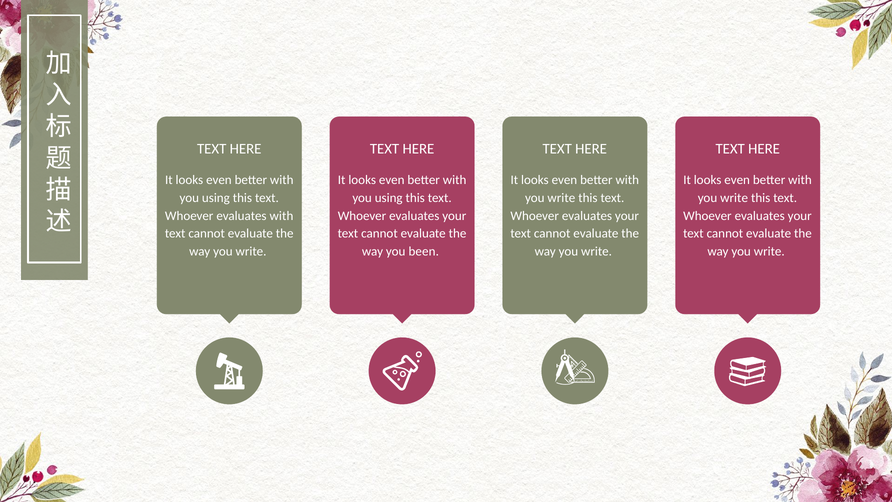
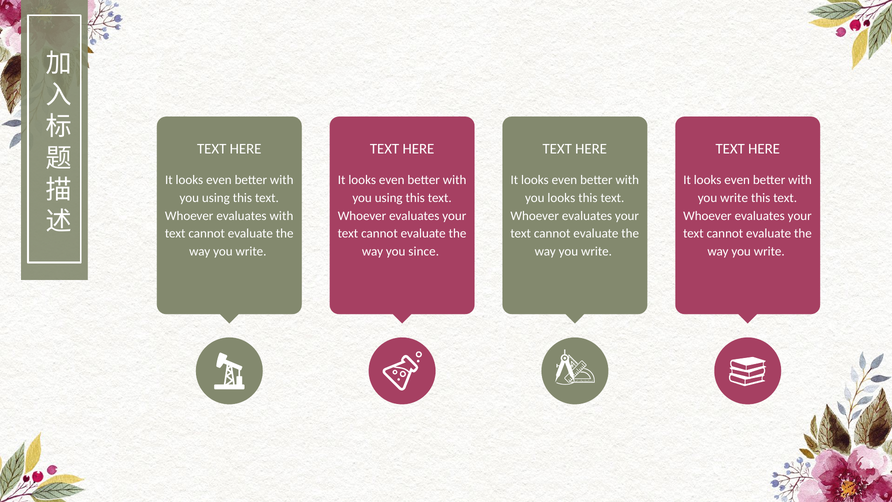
write: write -> looks (561, 198)
been: been -> since (424, 251)
